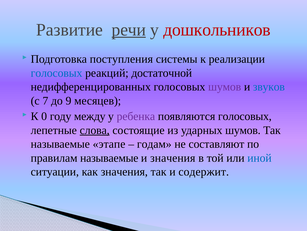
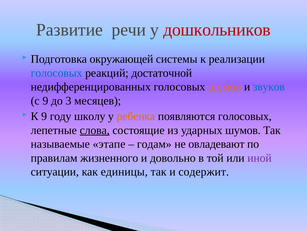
речи underline: present -> none (129, 30)
поступления: поступления -> окружающей (121, 59)
шумов colour: purple -> orange (225, 87)
с 7: 7 -> 9 (45, 100)
9: 9 -> 3 (69, 100)
К 0: 0 -> 9 (44, 116)
между: между -> школу (90, 116)
ребенка colour: purple -> orange (136, 116)
составляют: составляют -> овладевают (216, 144)
правилам называемые: называемые -> жизненного (109, 157)
и значения: значения -> довольно (173, 157)
иной colour: blue -> purple (259, 157)
как значения: значения -> единицы (124, 171)
